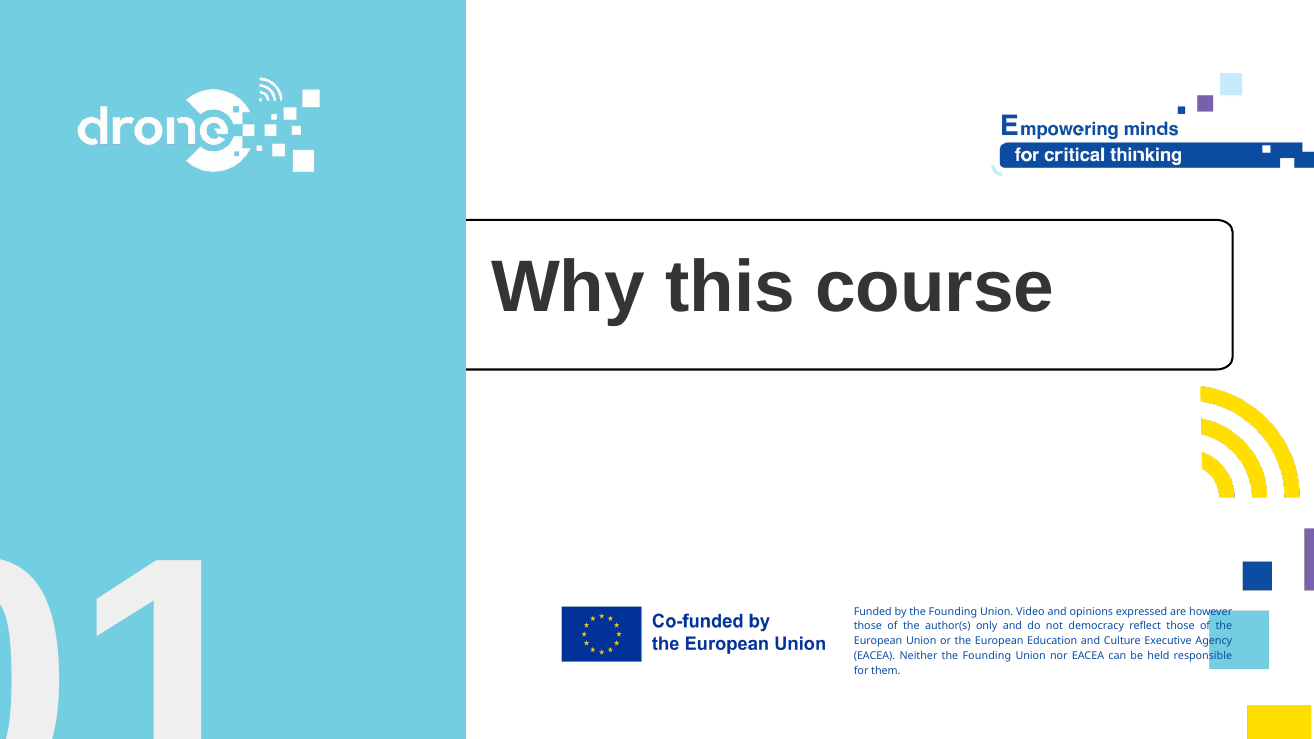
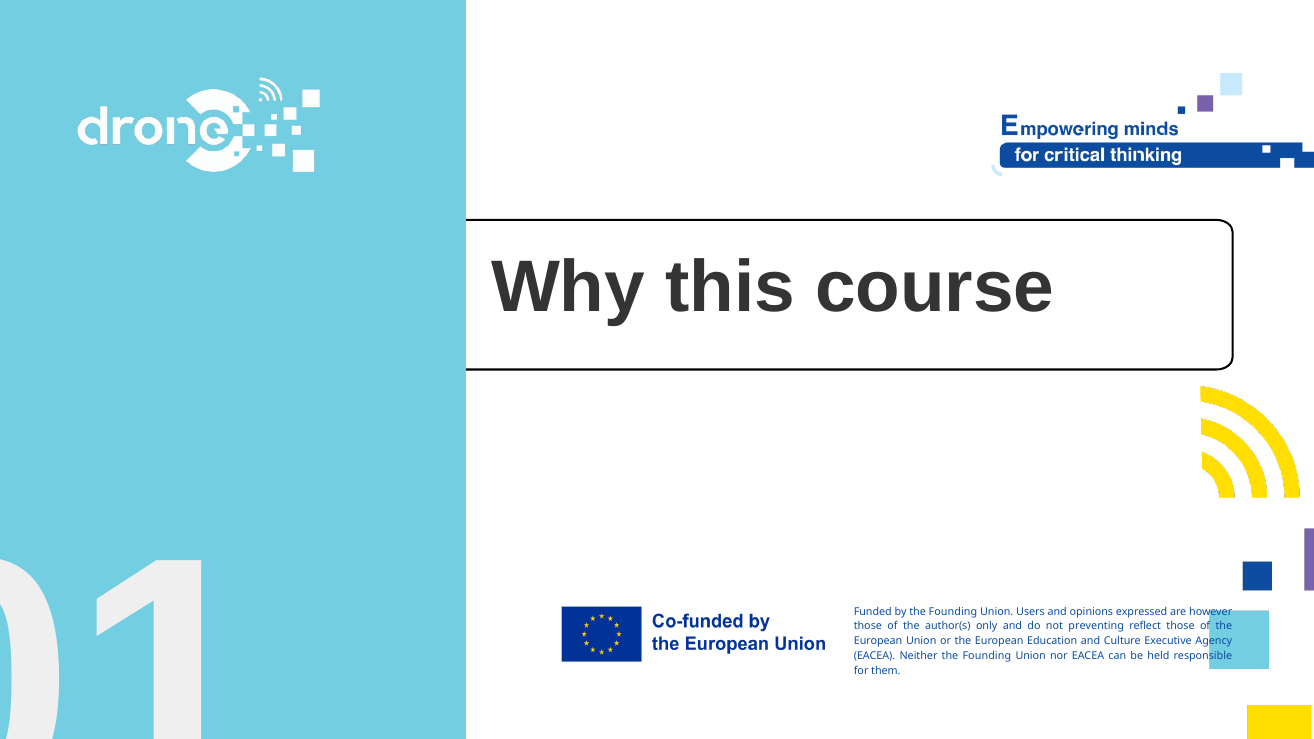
Video: Video -> Users (1030, 612)
democracy: democracy -> preventing (1096, 626)
